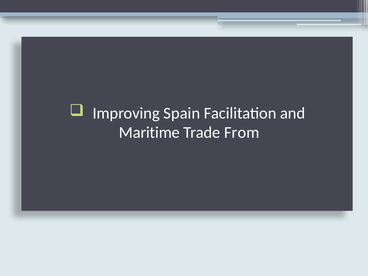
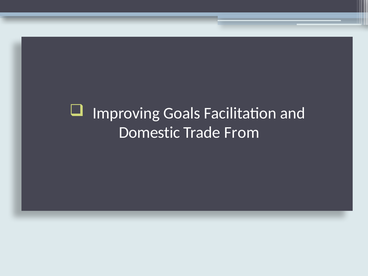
Spain: Spain -> Goals (182, 113)
Maritime: Maritime -> Domestic (149, 132)
